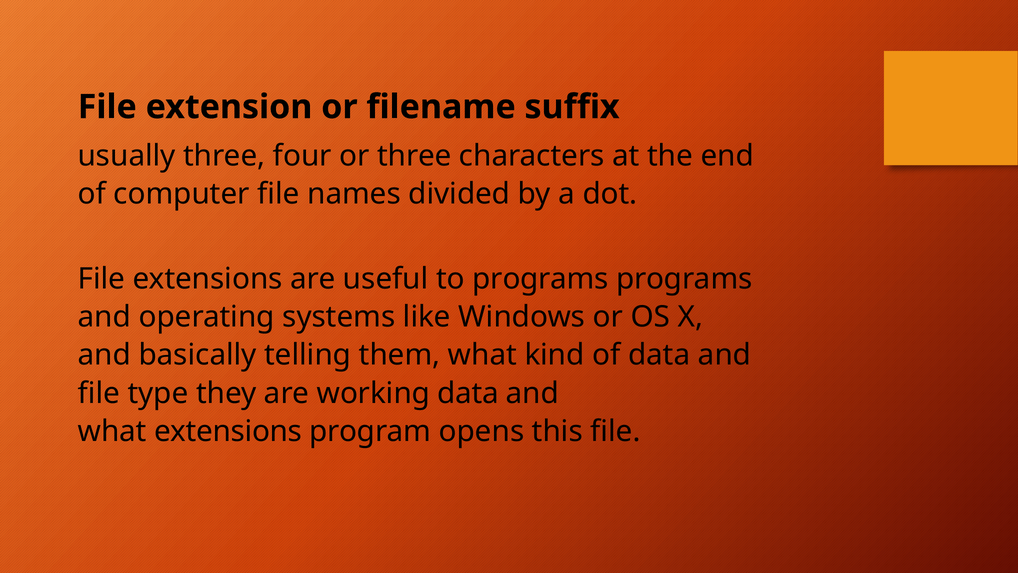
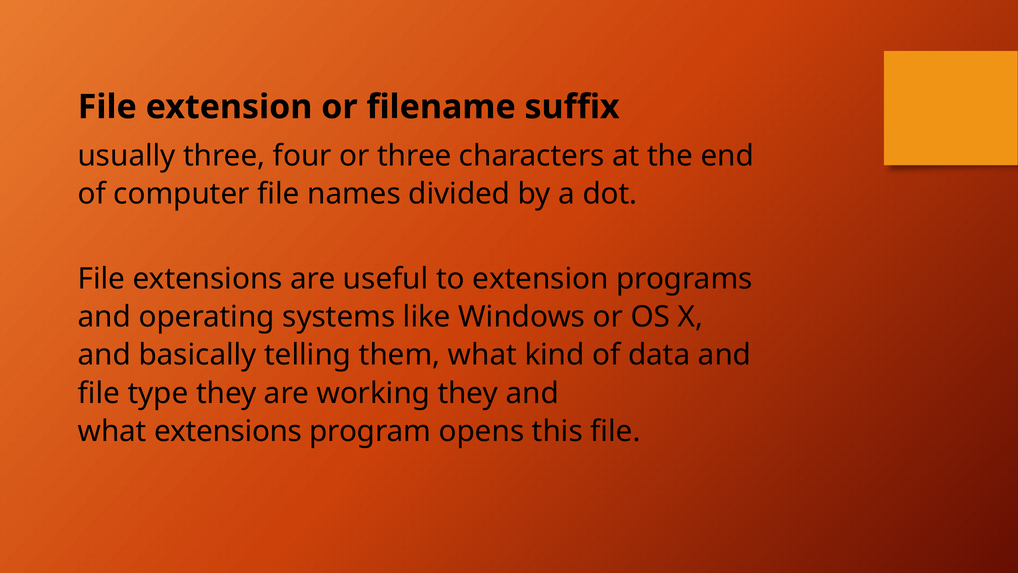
to programs: programs -> extension (540, 279)
working data: data -> they (468, 393)
